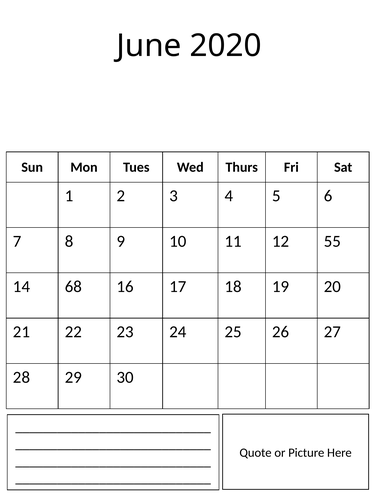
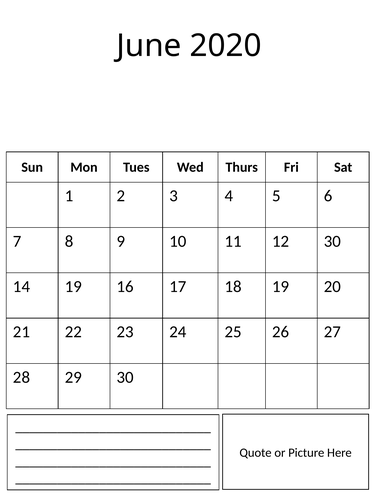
12 55: 55 -> 30 (332, 241)
14 68: 68 -> 19 (73, 287)
